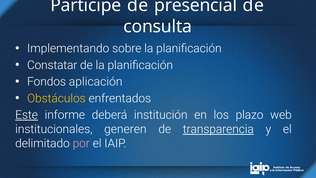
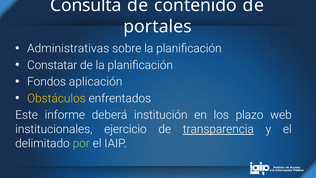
Participe: Participe -> Consulta (86, 5)
presencial: presencial -> contenido (196, 5)
consulta: consulta -> portales (158, 26)
Implementando: Implementando -> Administrativas (68, 48)
Este underline: present -> none (27, 115)
generen: generen -> ejercicio (125, 129)
por colour: pink -> light green (81, 143)
